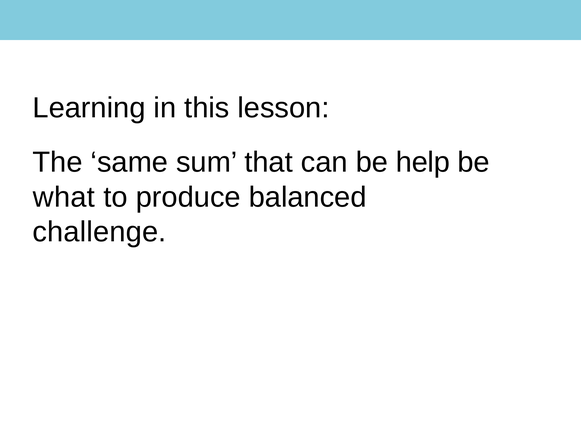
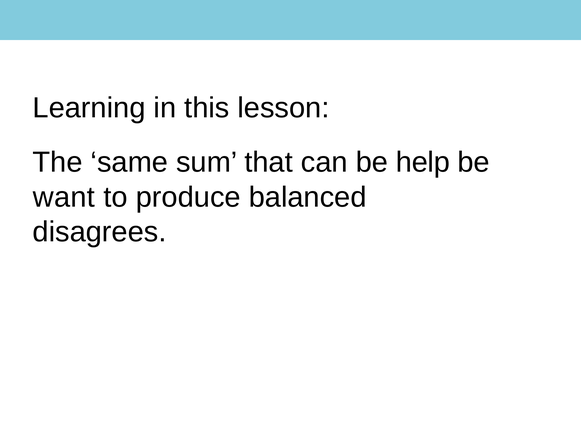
what: what -> want (64, 197)
challenge: challenge -> disagrees (100, 232)
